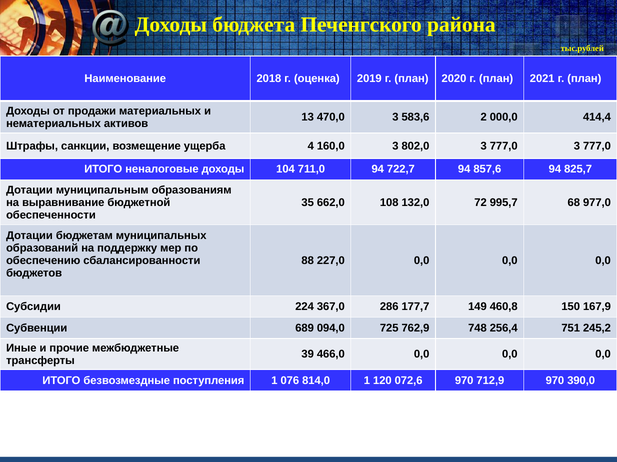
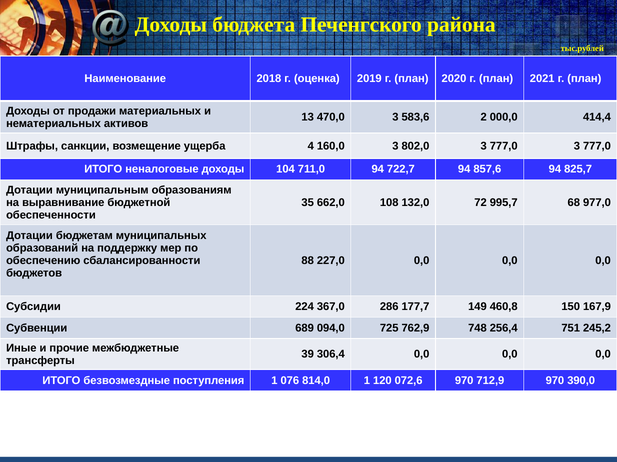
466,0: 466,0 -> 306,4 (331, 355)
